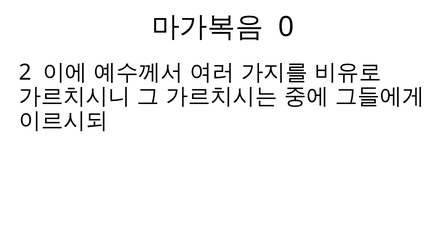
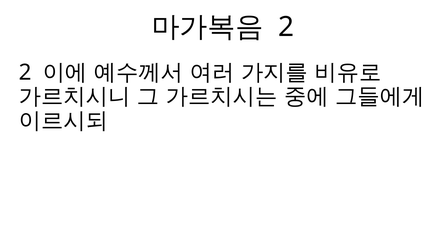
0: 0 -> 2 (286, 27)
